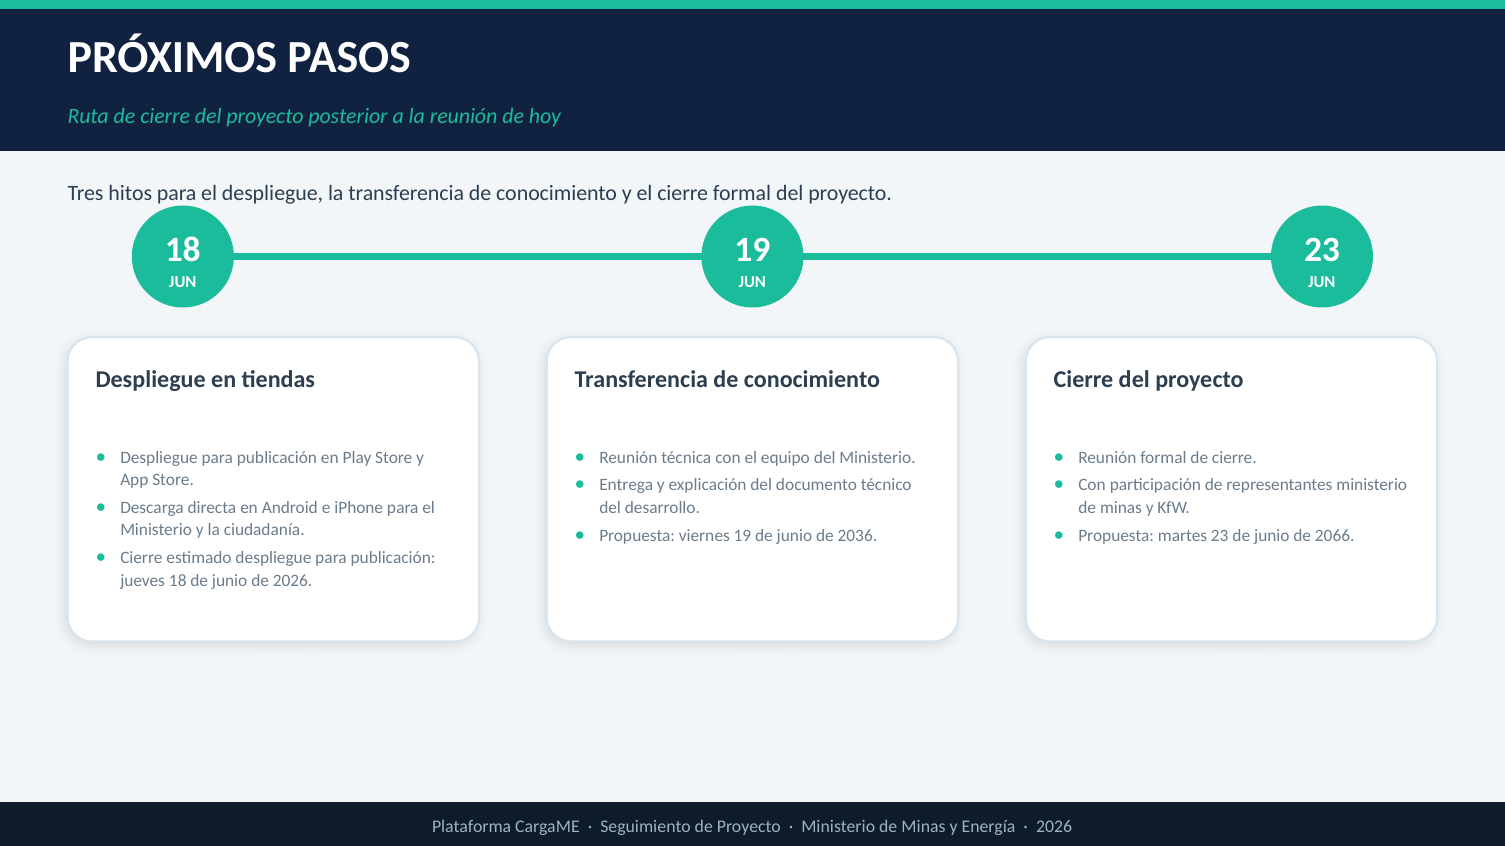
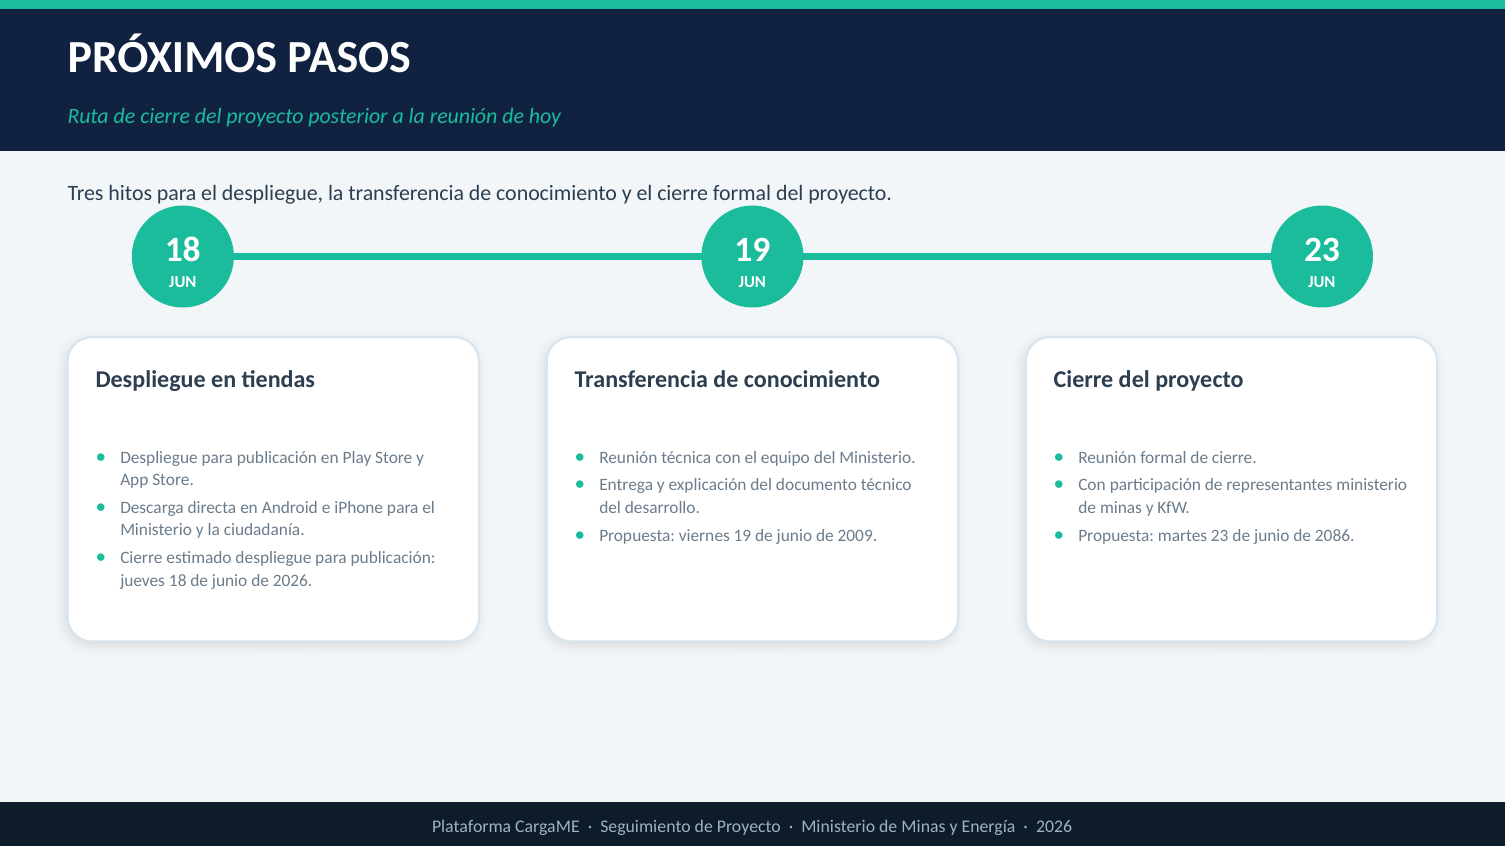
2036: 2036 -> 2009 (857, 536)
2066: 2066 -> 2086 (1335, 536)
